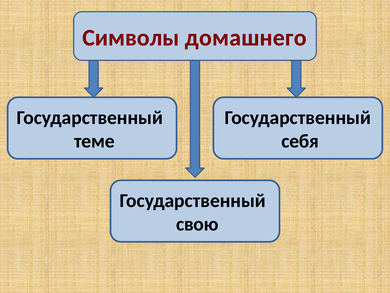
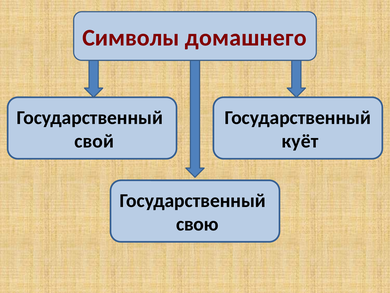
теме: теме -> свой (94, 141)
себя: себя -> куёт (300, 141)
